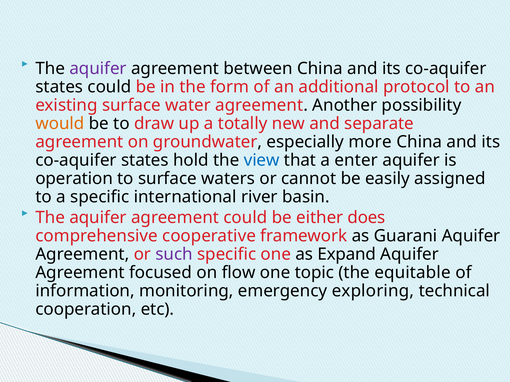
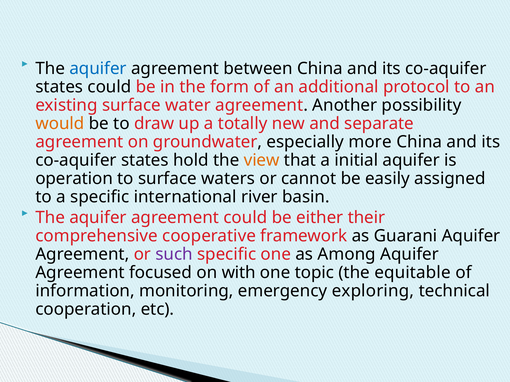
aquifer colour: purple -> blue (98, 69)
view colour: blue -> orange (262, 160)
enter: enter -> initial (356, 160)
does: does -> their (366, 218)
Expand: Expand -> Among (347, 255)
flow: flow -> with (239, 273)
